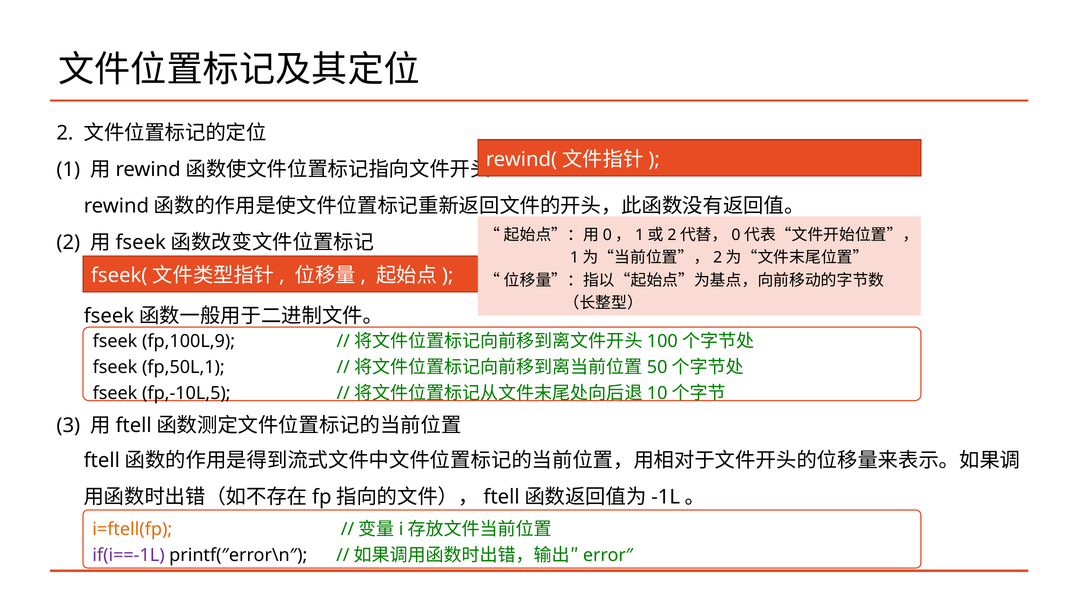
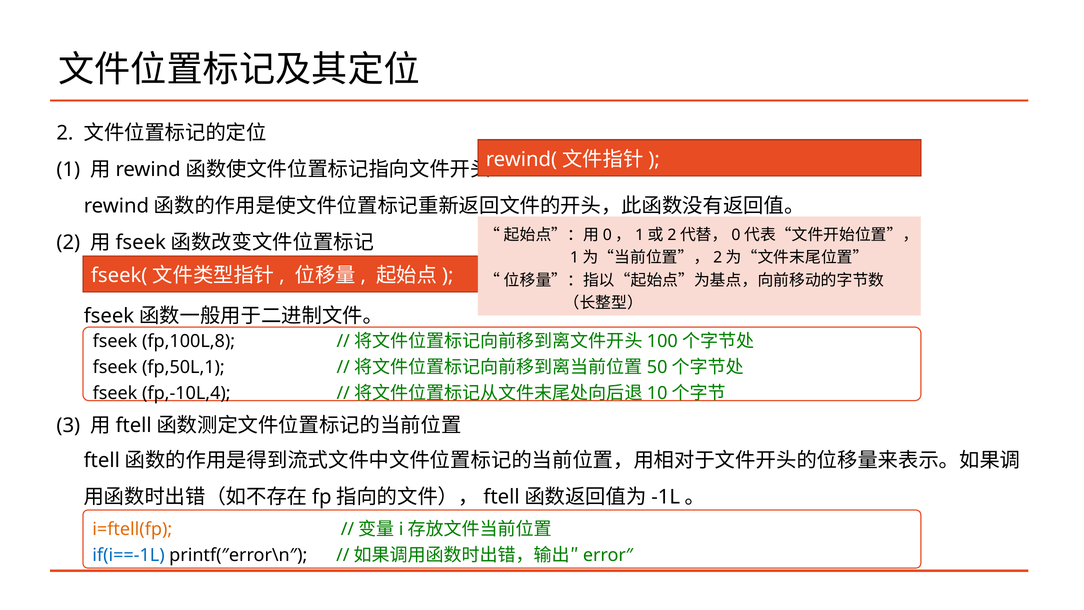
fp,100L,9: fp,100L,9 -> fp,100L,8 (189, 341)
fp,-10L,5: fp,-10L,5 -> fp,-10L,4 (186, 393)
if(i==-1L colour: purple -> blue (128, 555)
